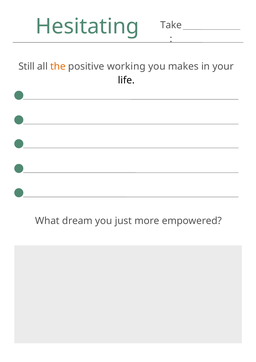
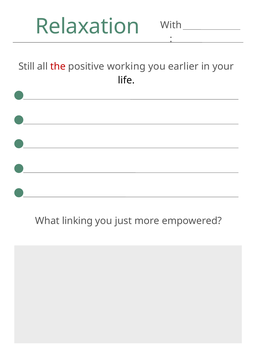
Hesitating: Hesitating -> Relaxation (87, 26)
Take: Take -> With (171, 25)
the colour: orange -> red (58, 66)
makes: makes -> earlier (183, 66)
dream: dream -> linking (77, 221)
